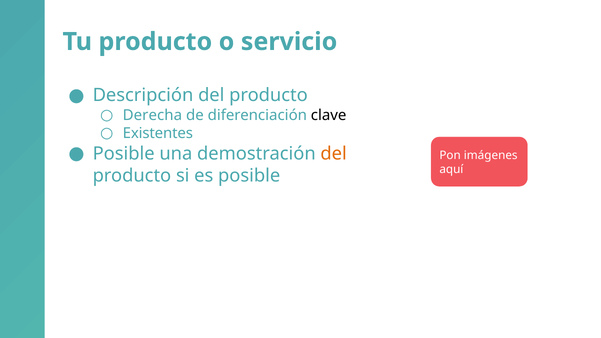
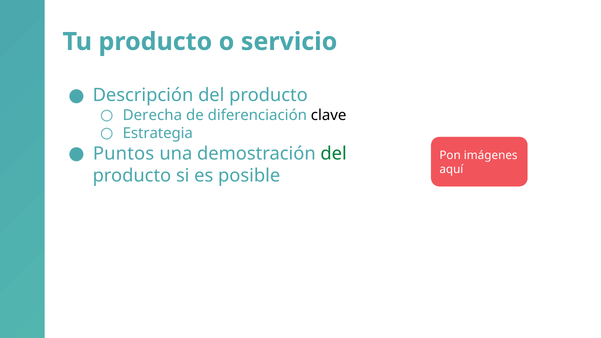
Existentes: Existentes -> Estrategia (158, 133)
Posible: Posible -> Puntos (124, 153)
del colour: orange -> green (334, 153)
